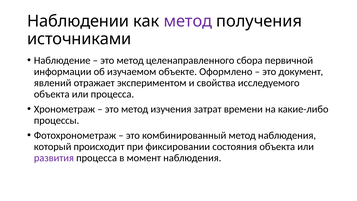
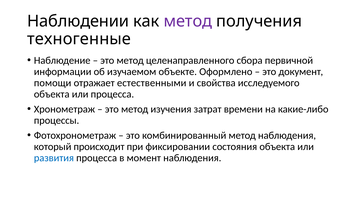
источниками: источниками -> техногенные (79, 39)
явлений: явлений -> помощи (53, 83)
экспериментом: экспериментом -> естественными (152, 83)
развития colour: purple -> blue (54, 158)
